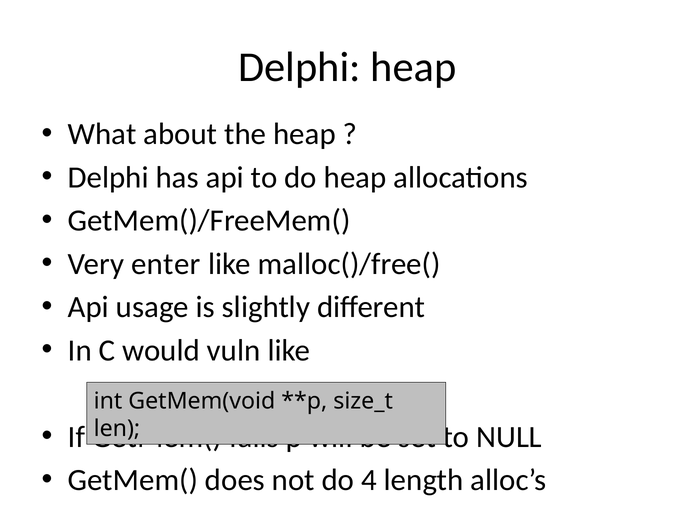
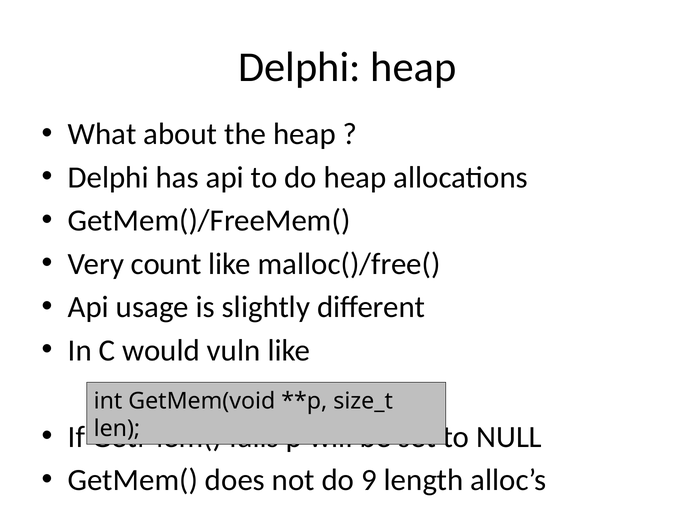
enter: enter -> count (166, 264)
4: 4 -> 9 (369, 480)
